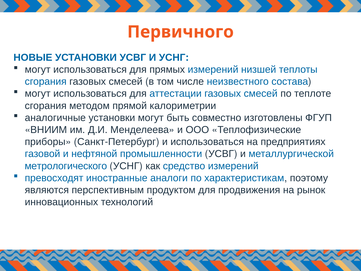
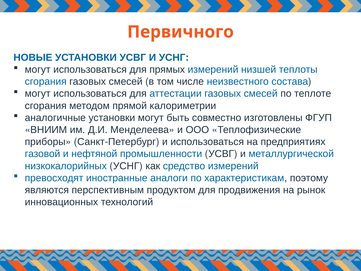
метрологического: метрологического -> низкокалорийных (66, 166)
